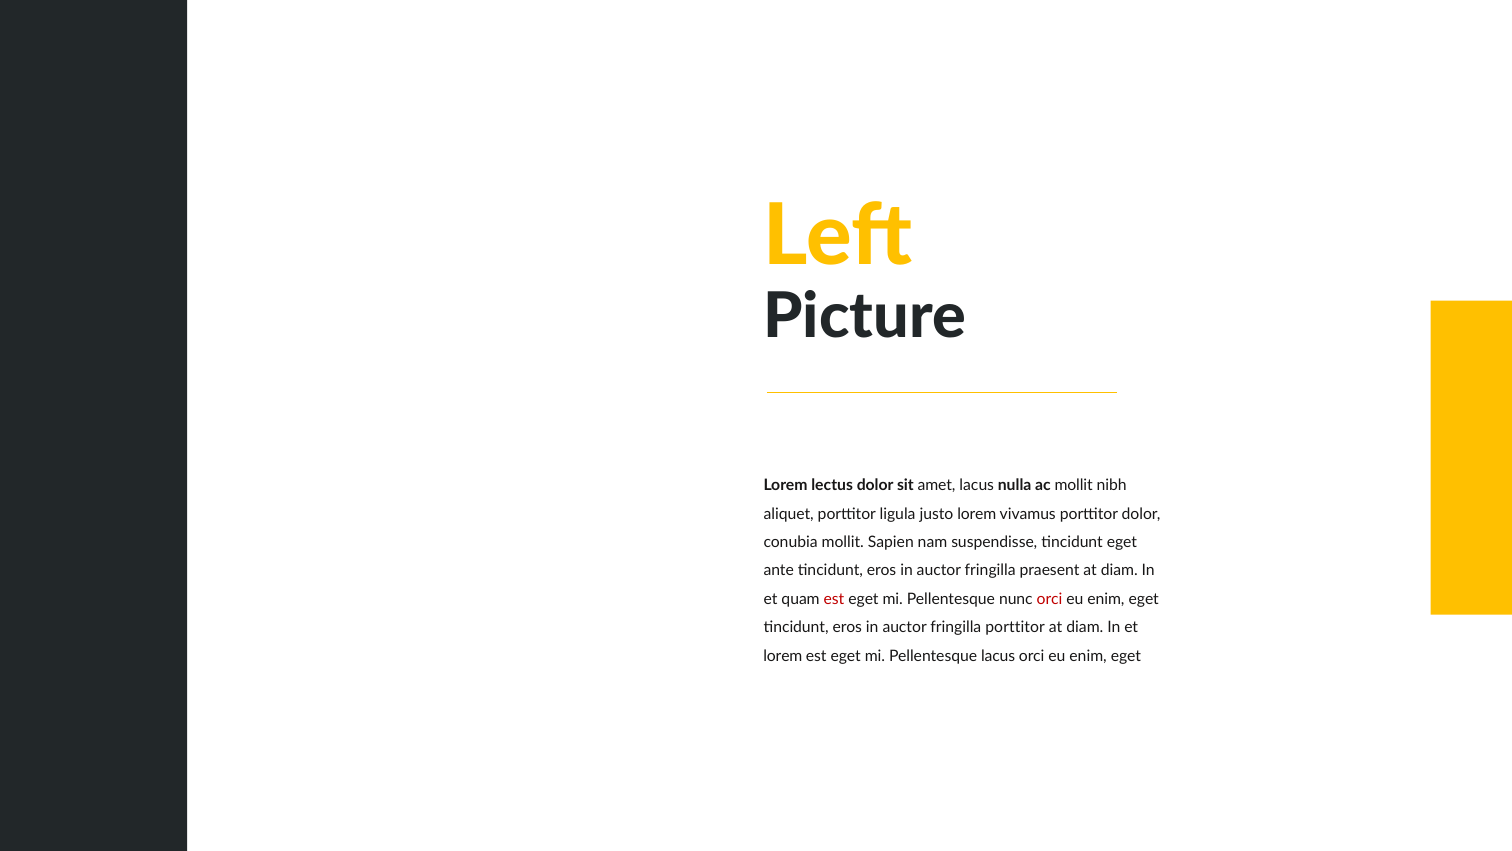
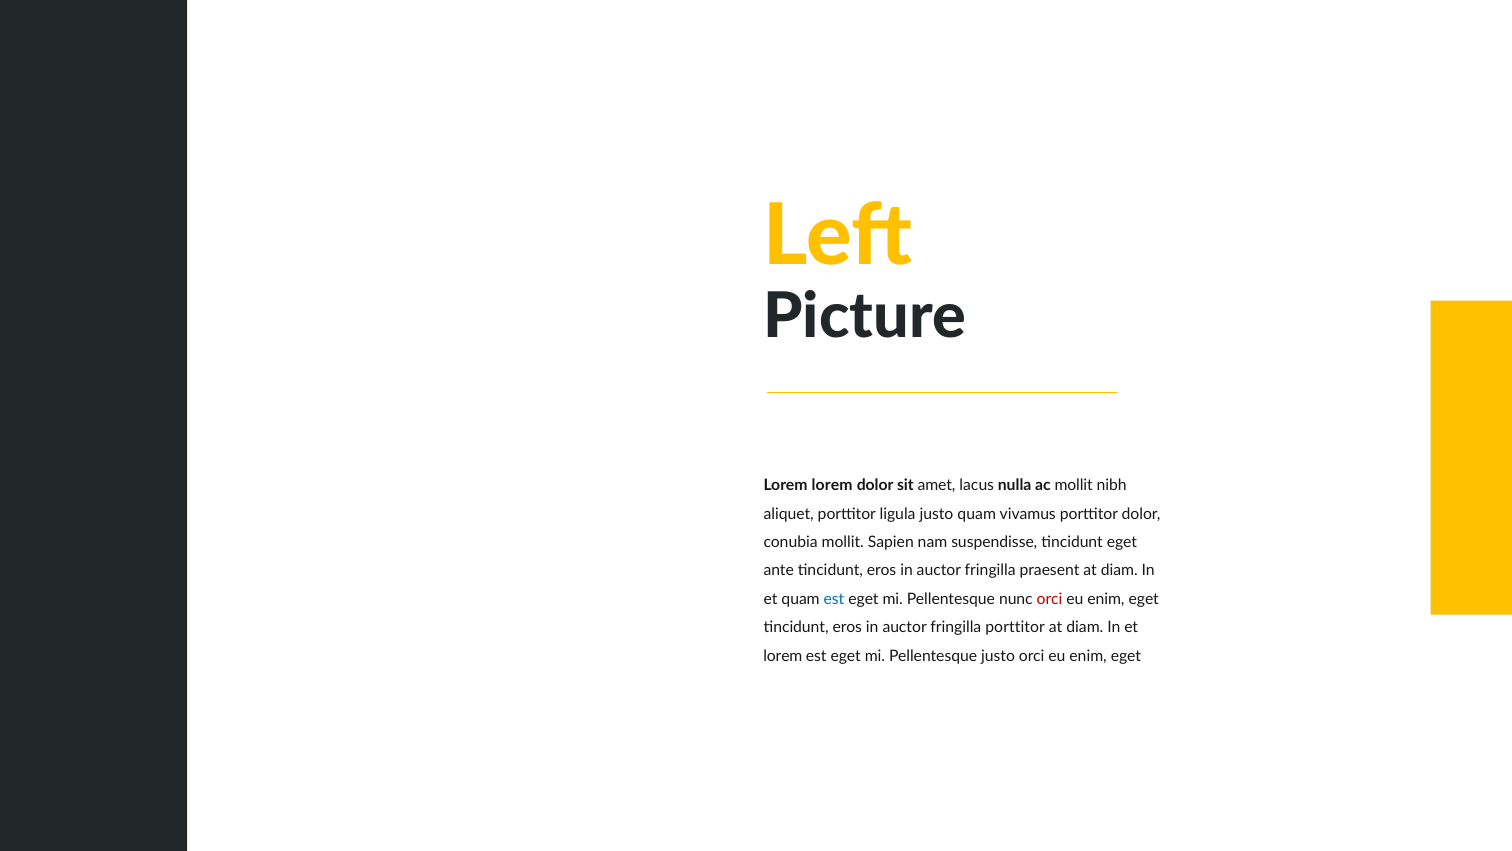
Lorem lectus: lectus -> lorem (832, 485)
justo lorem: lorem -> quam (977, 514)
est colour: red -> blue (834, 599)
Pellentesque lacus: lacus -> justo (998, 656)
